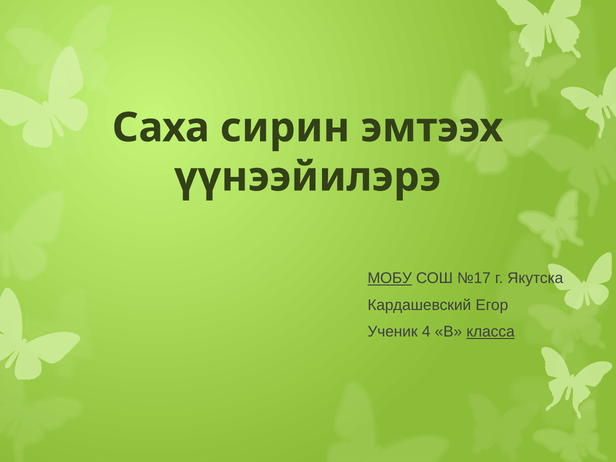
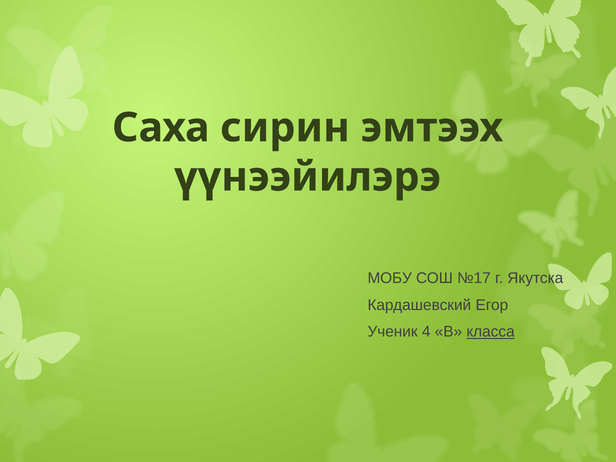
МОБУ underline: present -> none (390, 278)
